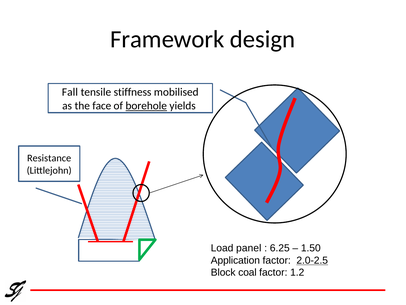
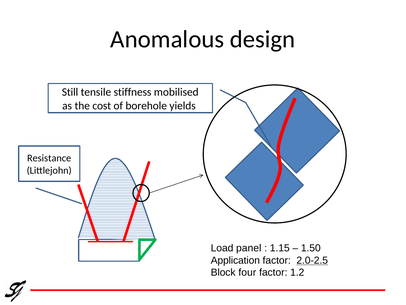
Framework: Framework -> Anomalous (167, 39)
Fall: Fall -> Still (70, 92)
face: face -> cost (102, 105)
borehole underline: present -> none (146, 105)
6.25: 6.25 -> 1.15 (280, 248)
coal: coal -> four (247, 272)
